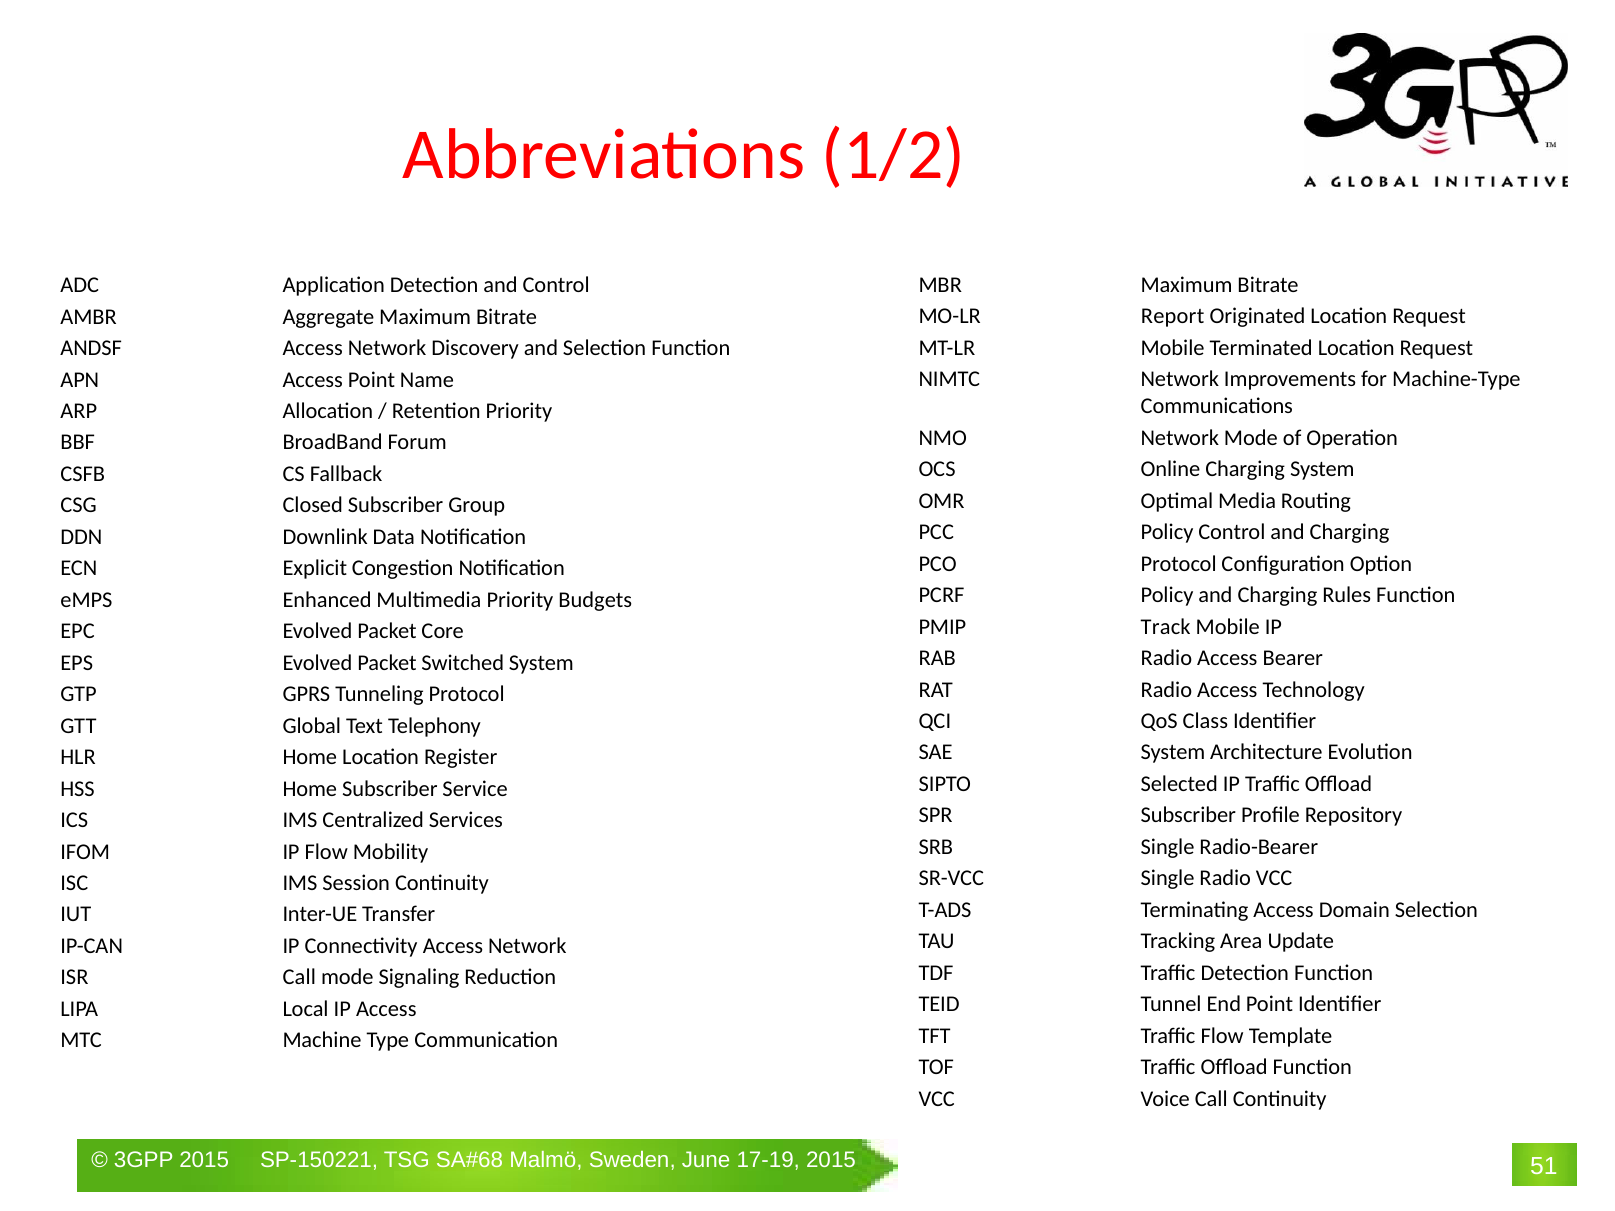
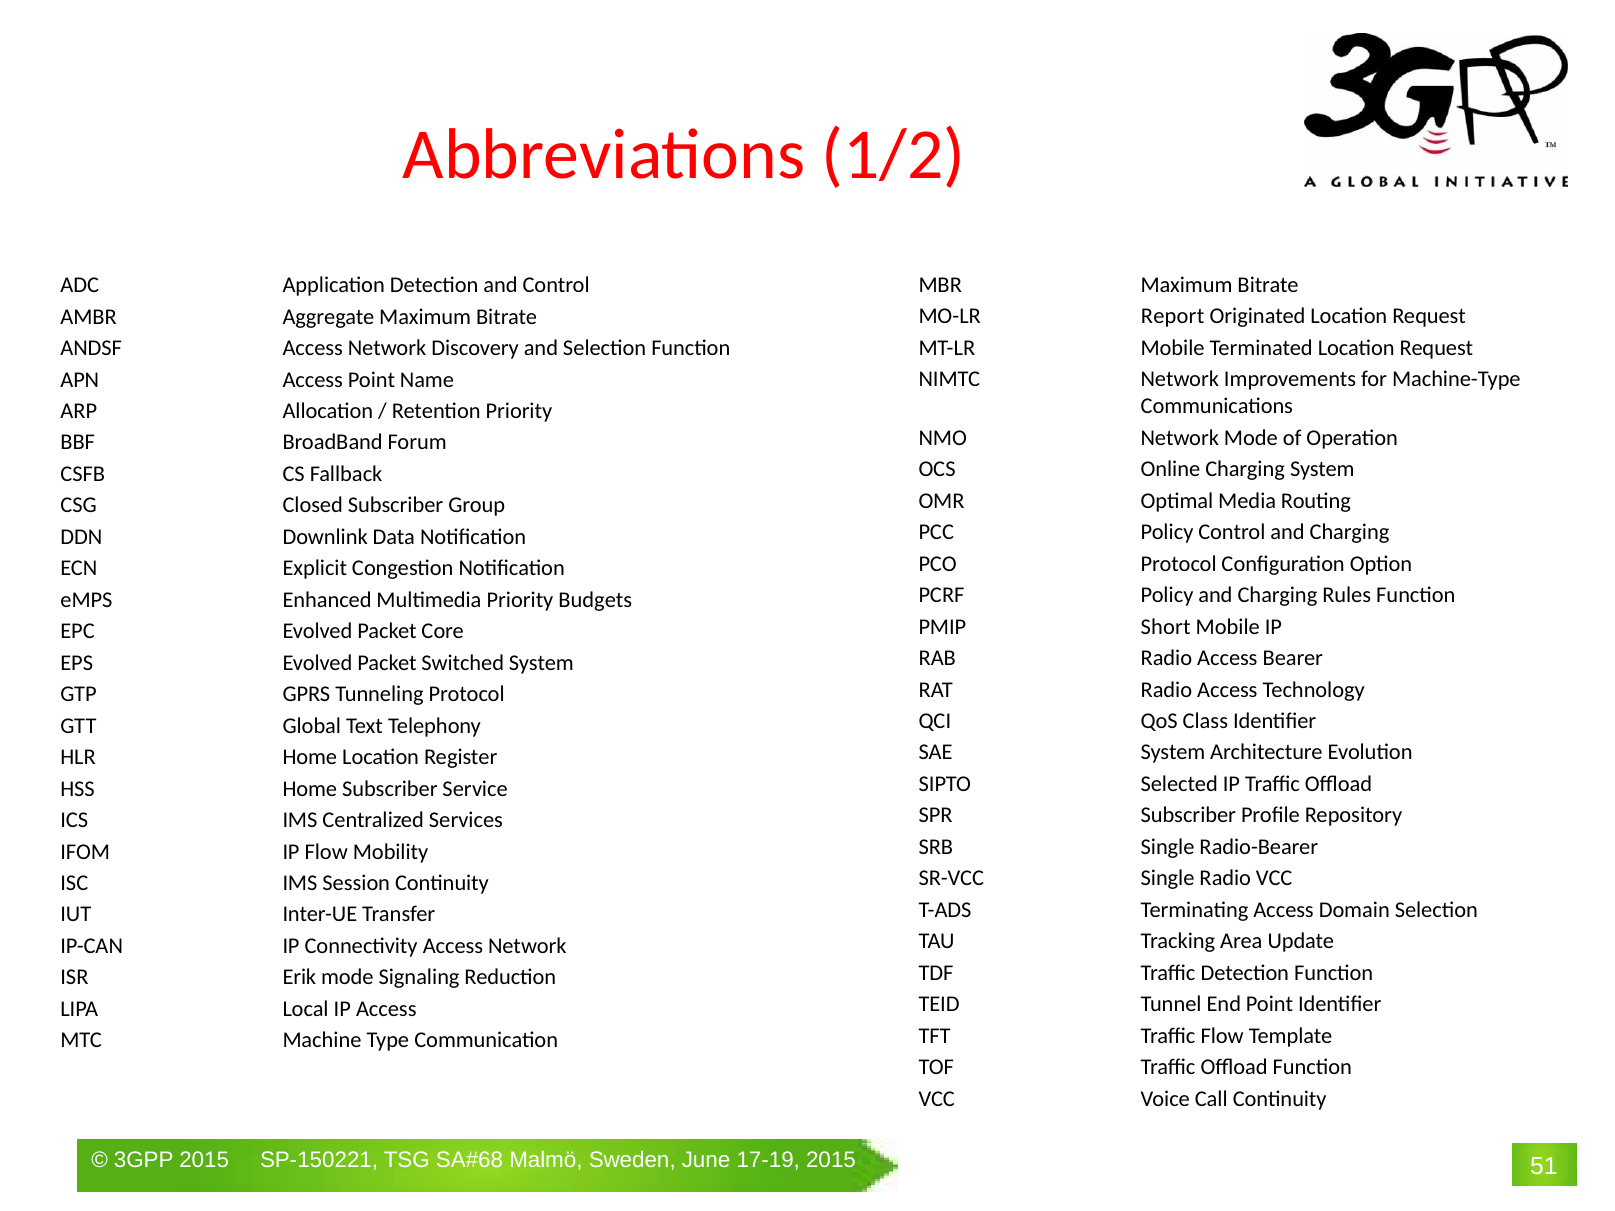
Track: Track -> Short (1166, 627)
ISR Call: Call -> Erik (299, 978)
